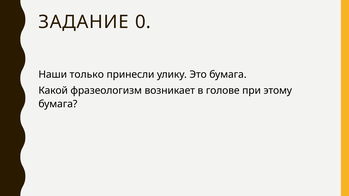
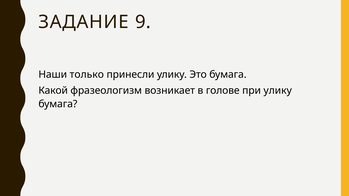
0: 0 -> 9 (143, 22)
при этому: этому -> улику (278, 91)
